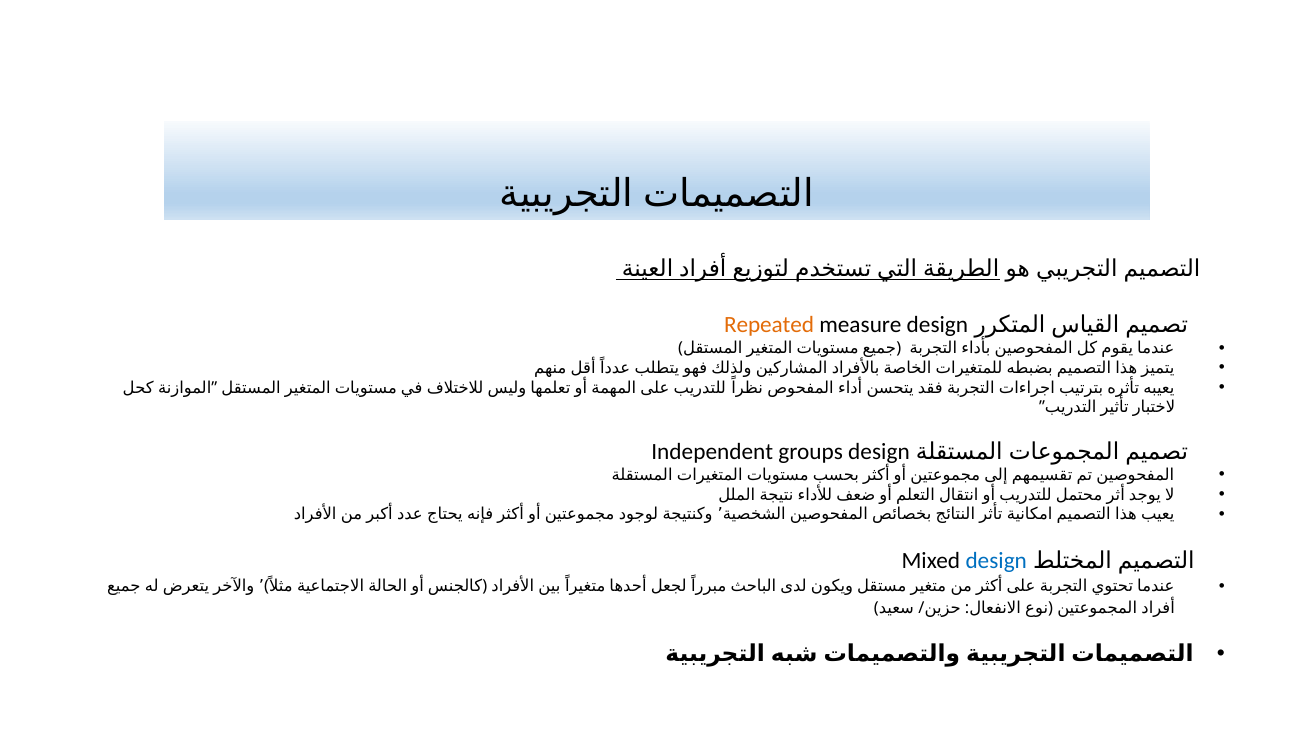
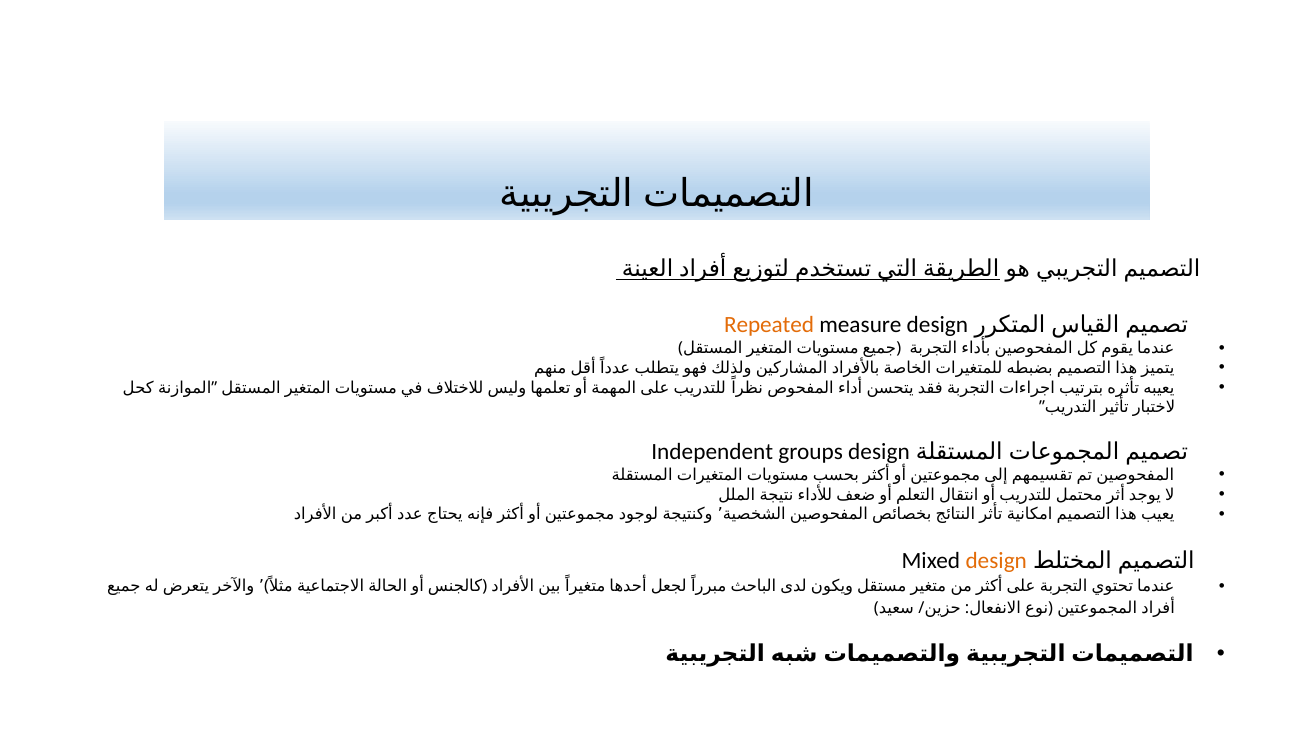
design colour: blue -> orange (996, 561)
